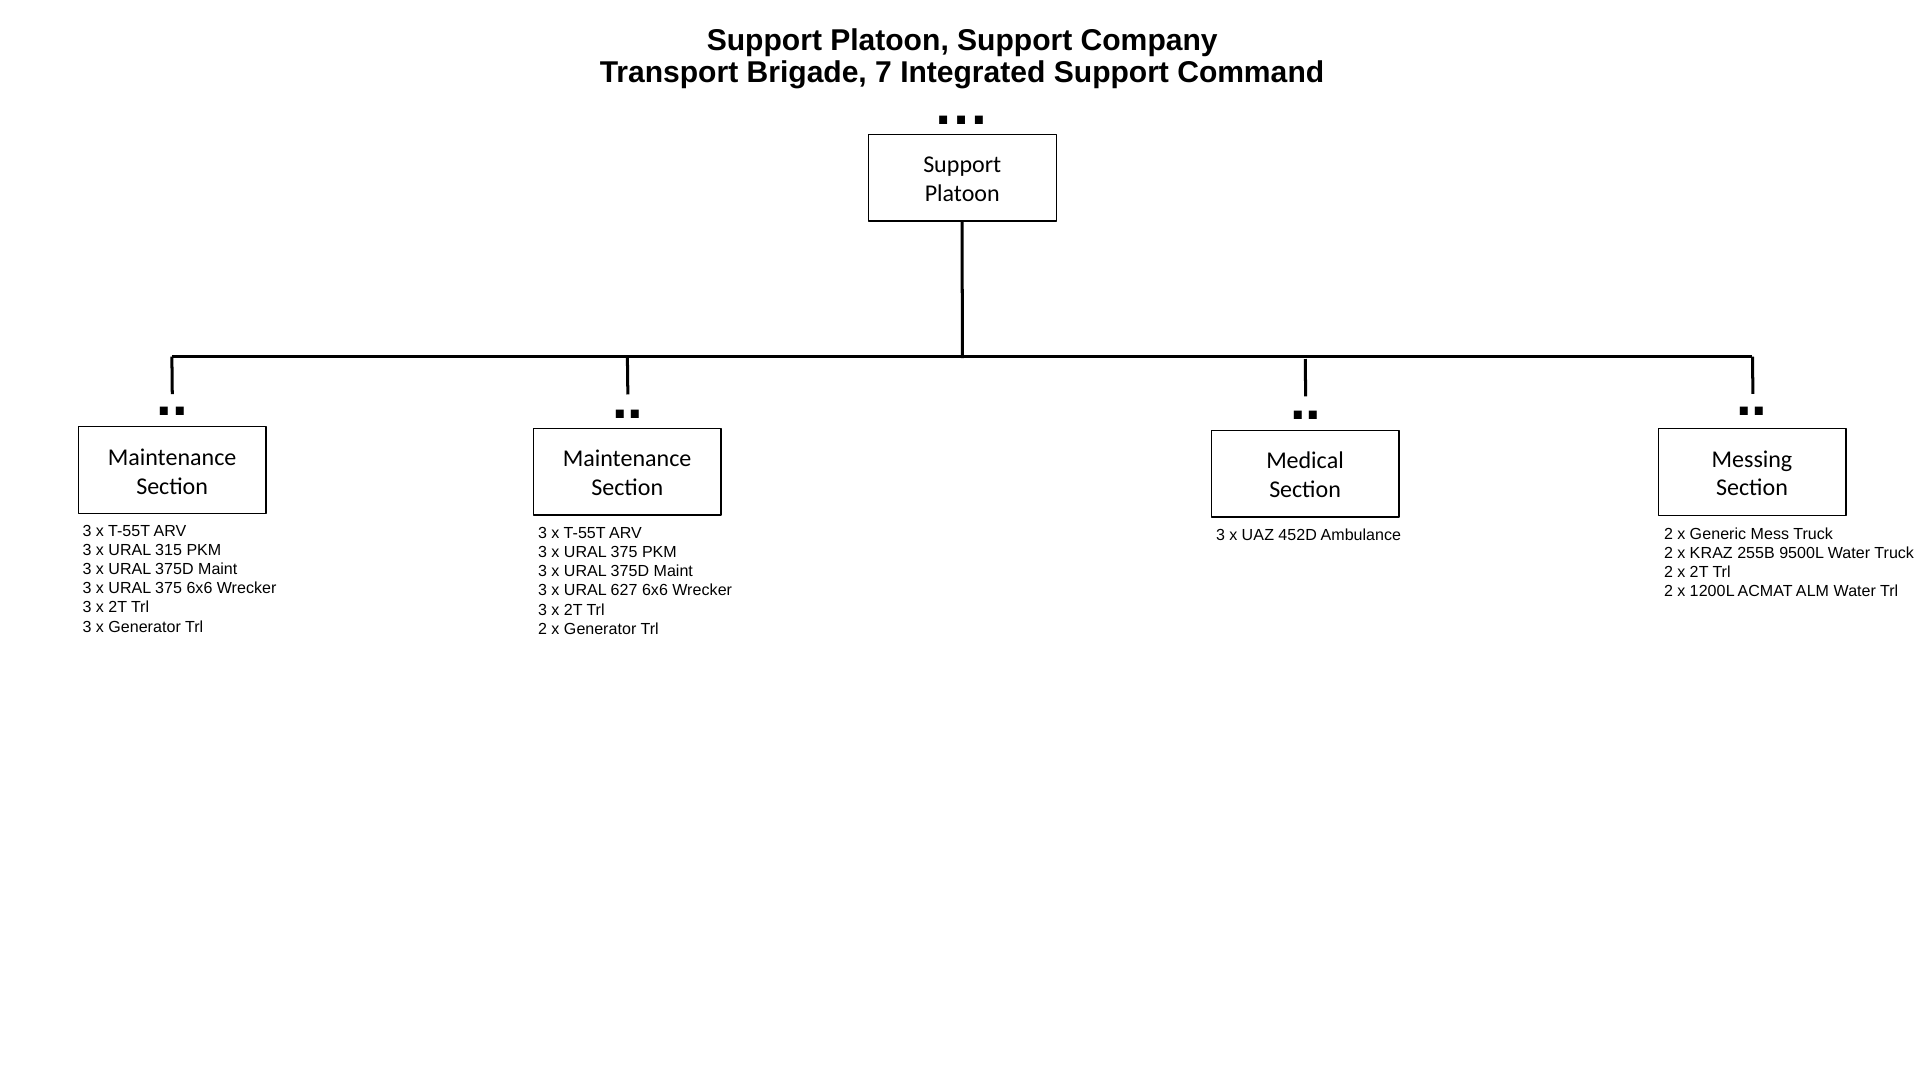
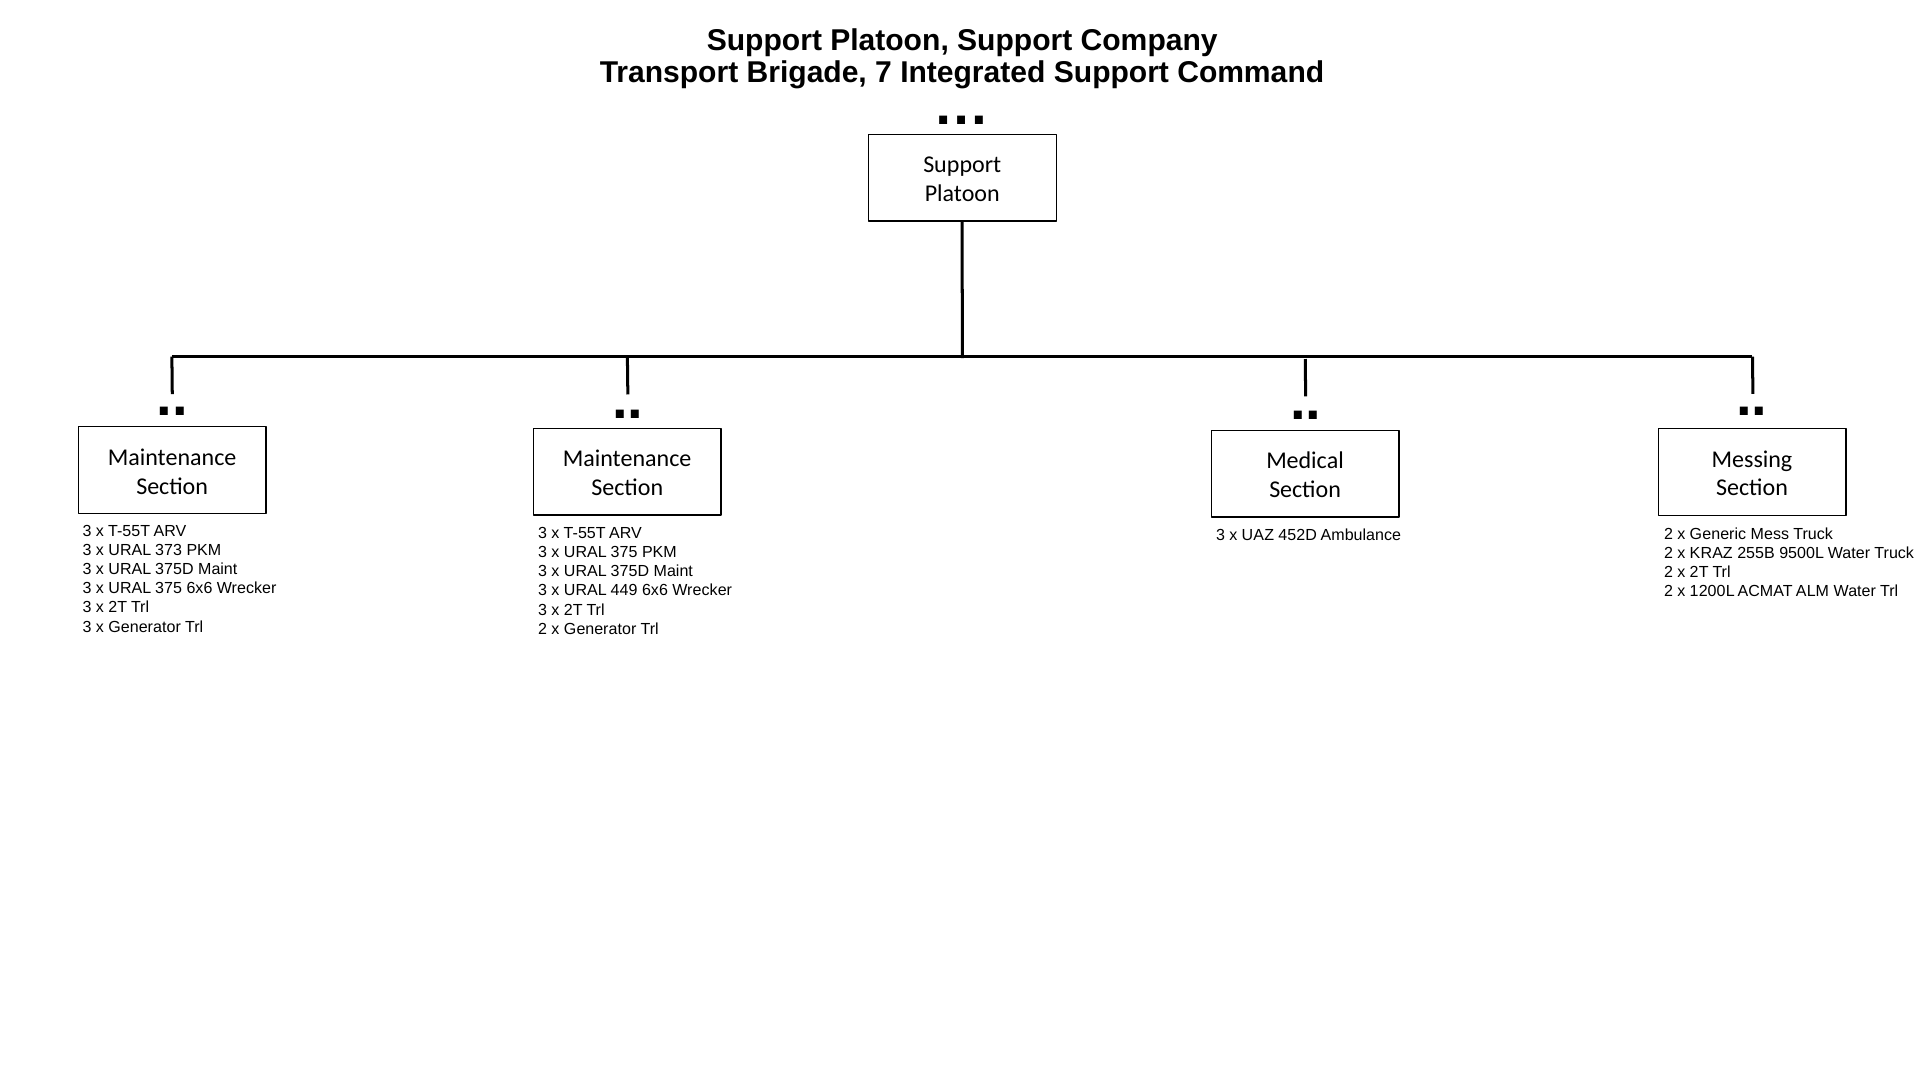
315: 315 -> 373 (169, 550)
627: 627 -> 449 (624, 591)
